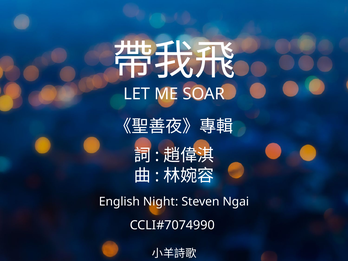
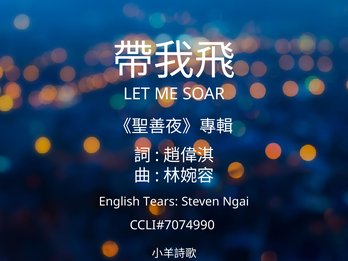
Night: Night -> Tears (161, 202)
